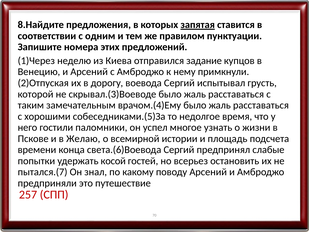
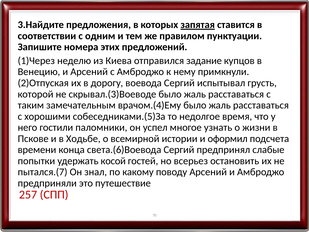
8.Найдите: 8.Найдите -> 3.Найдите (41, 25)
Желаю: Желаю -> Ходьбе (83, 138)
площадь: площадь -> оформил (228, 138)
